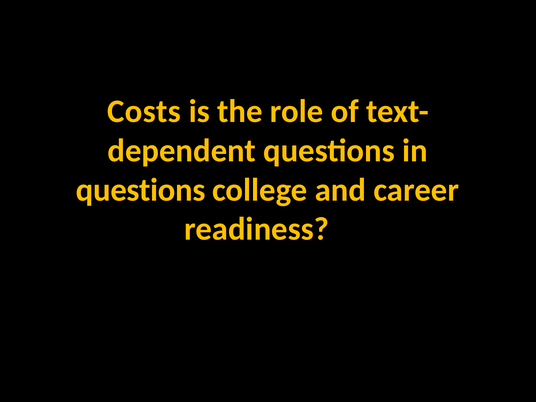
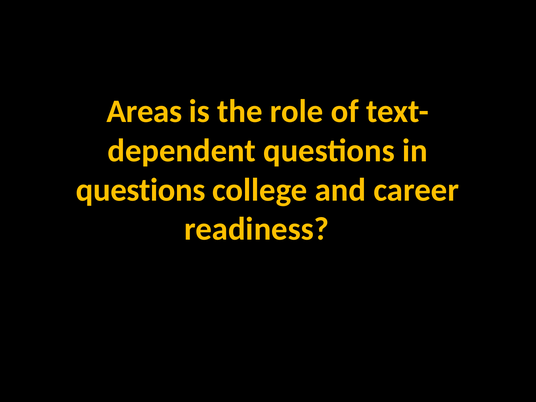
Costs: Costs -> Areas (144, 111)
